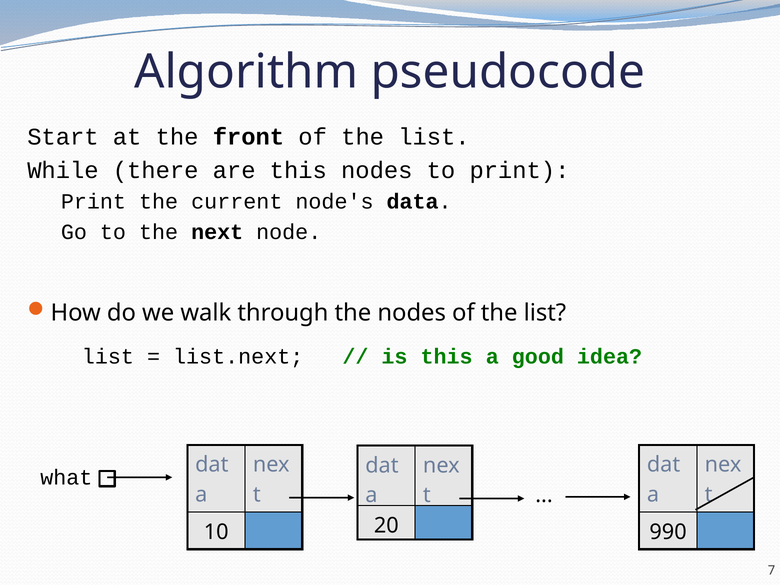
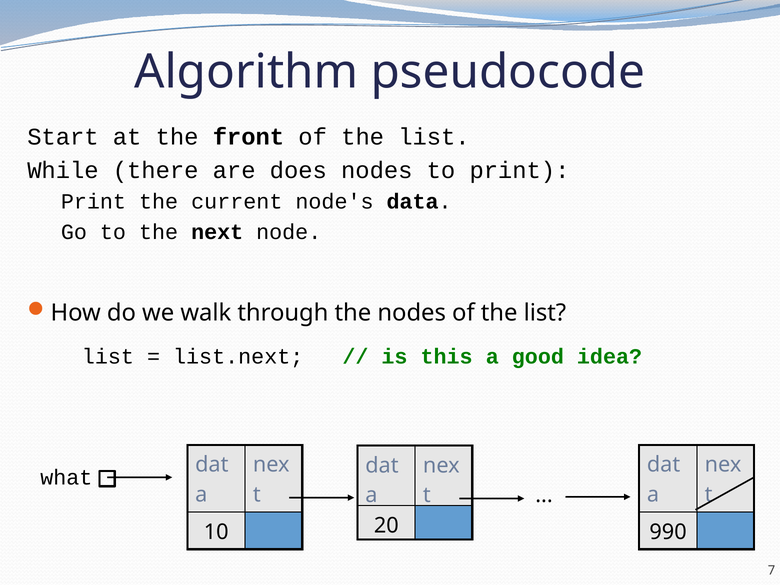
are this: this -> does (298, 170)
